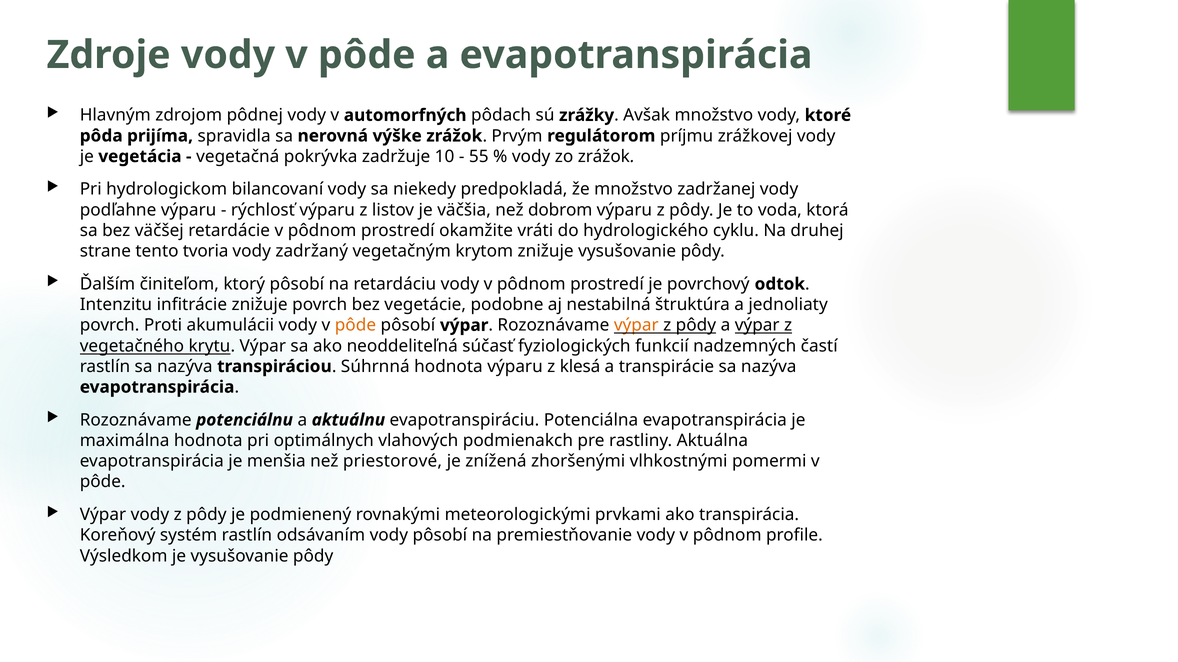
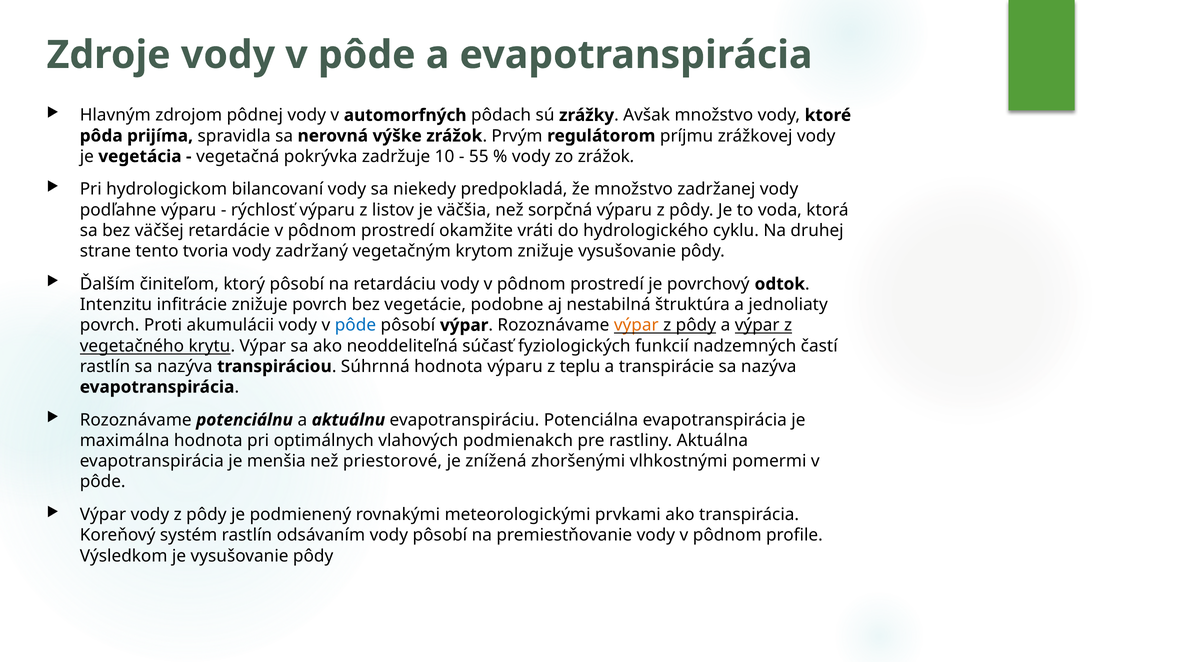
dobrom: dobrom -> sorpčná (560, 210)
pôde colour: orange -> blue (355, 326)
klesá: klesá -> teplu (580, 367)
